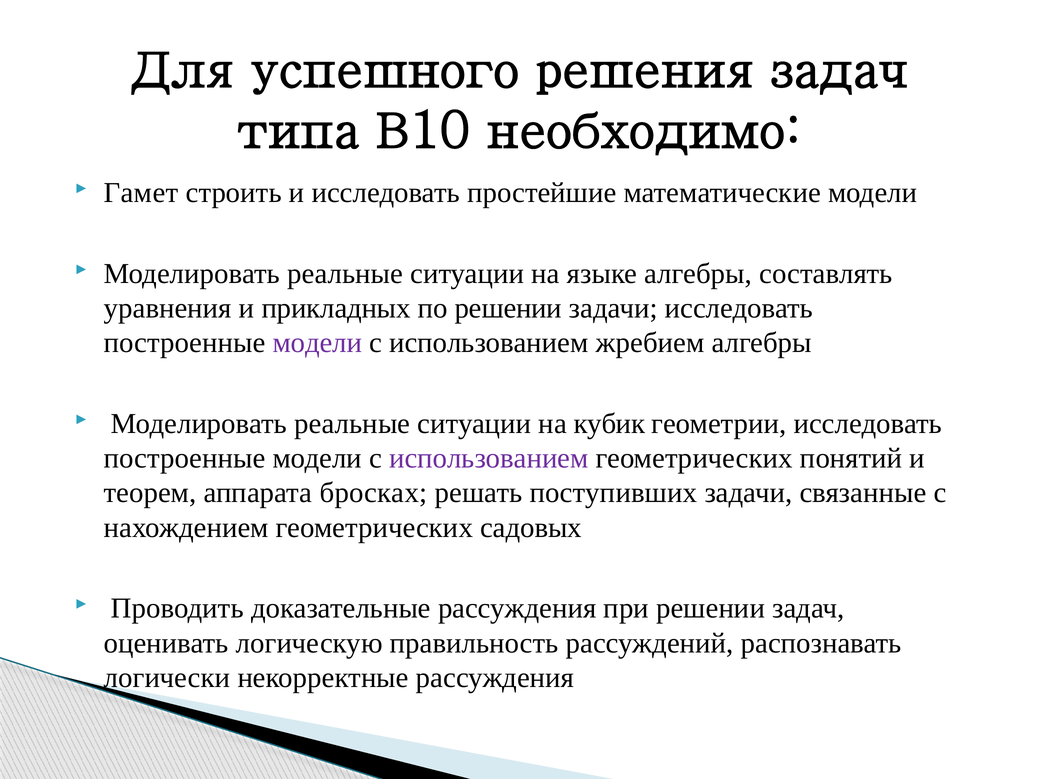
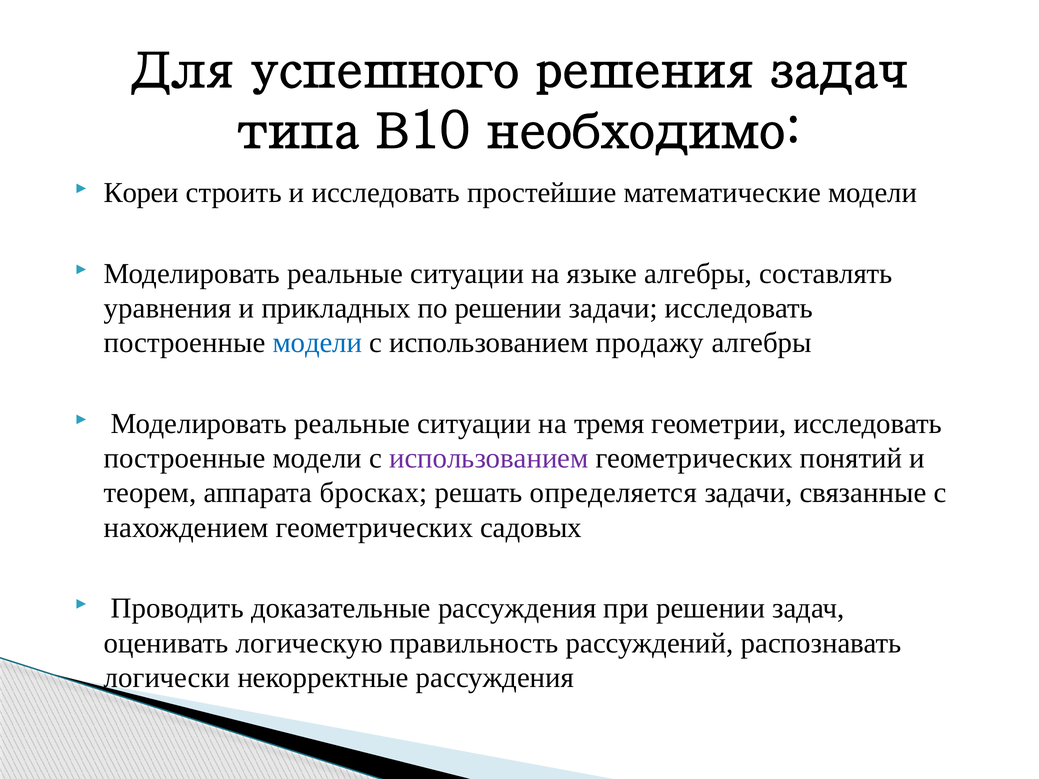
Гамет: Гамет -> Кореи (141, 193)
модели colour: purple -> blue (317, 343)
жребием: жребием -> продажу (650, 343)
кубик: кубик -> тремя (609, 424)
поступивших: поступивших -> определяется (613, 493)
